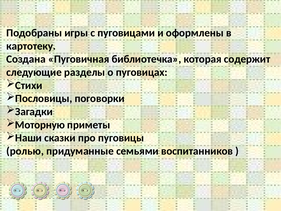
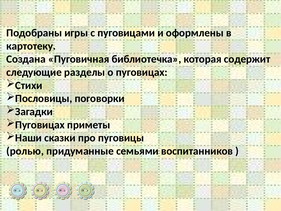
Моторную: Моторную -> Пуговицах (40, 125)
